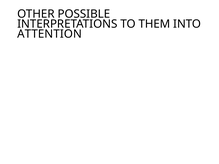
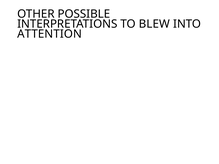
THEM: THEM -> BLEW (154, 24)
